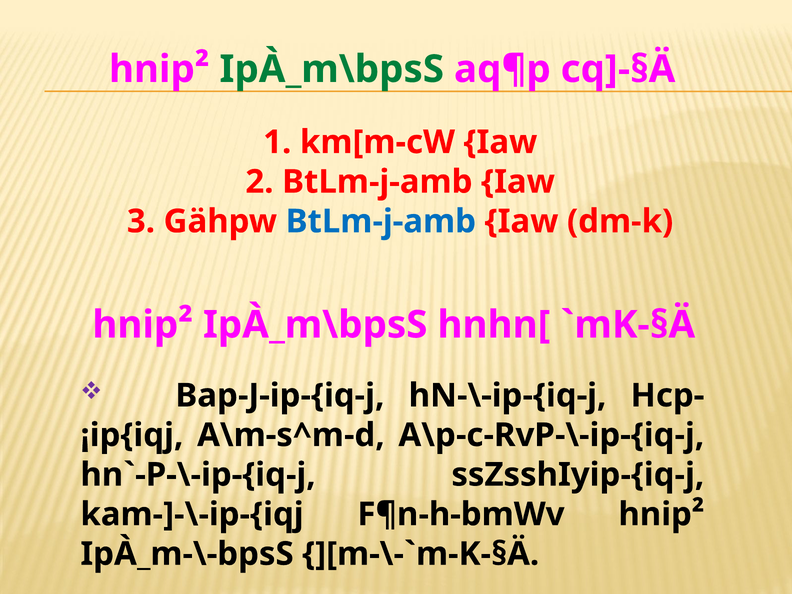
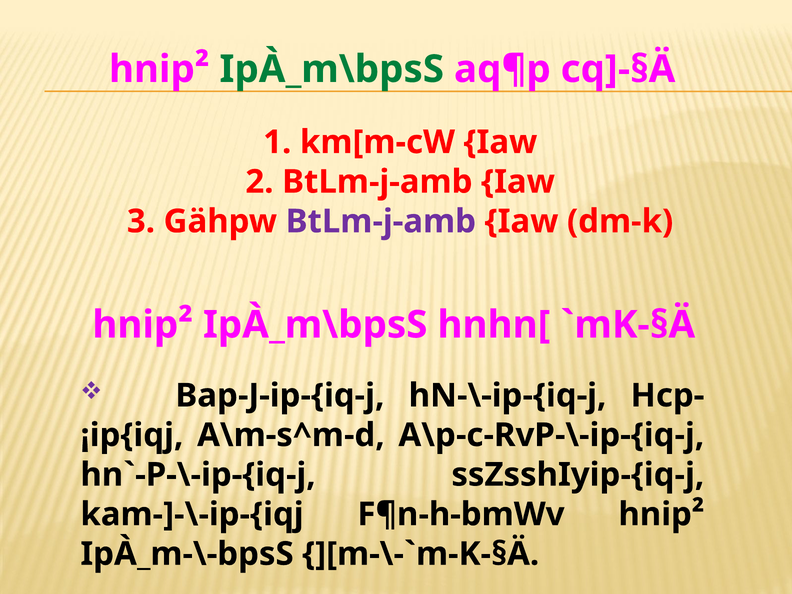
BtLm-j-amb colour: blue -> purple (381, 221)
